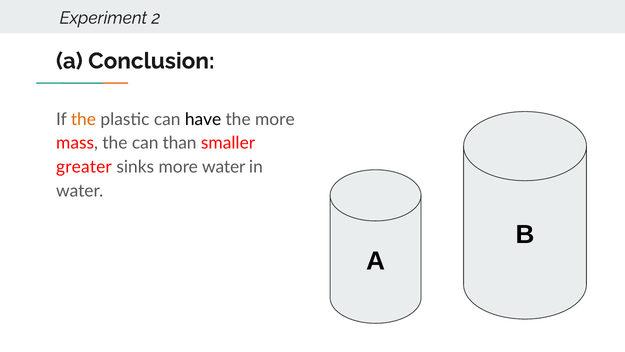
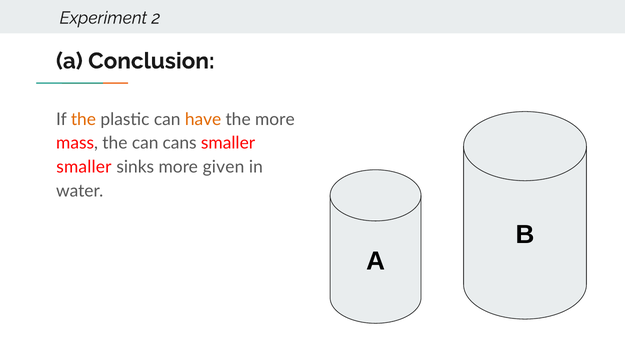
have colour: black -> orange (203, 119)
than: than -> cans (180, 143)
greater: greater -> smaller (84, 167)
more water: water -> given (224, 167)
